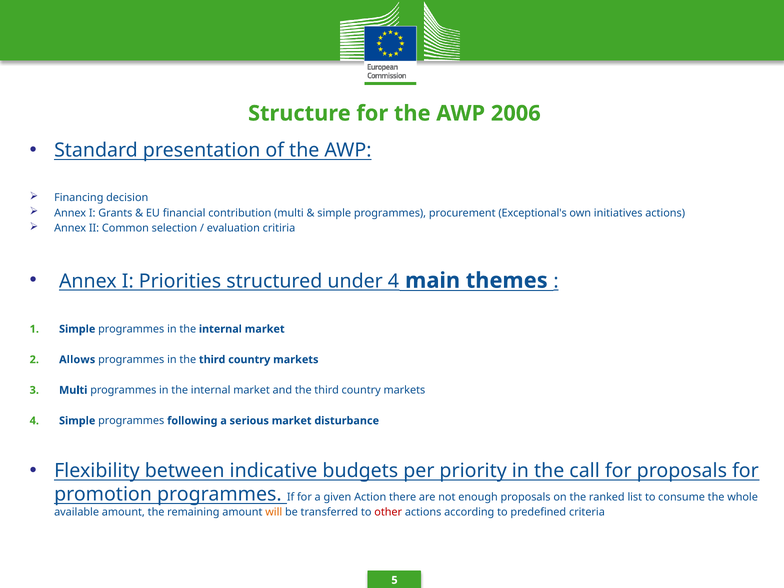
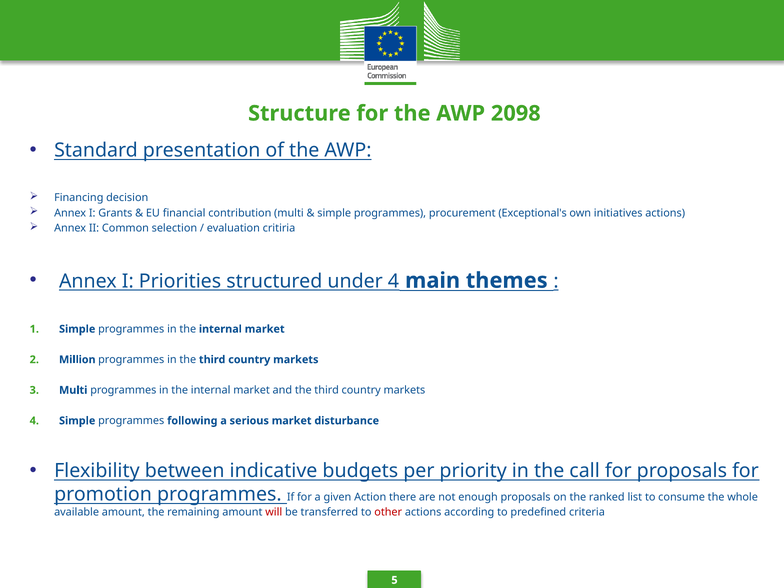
2006: 2006 -> 2098 (516, 113)
Allows: Allows -> Million (77, 360)
will colour: orange -> red (274, 512)
